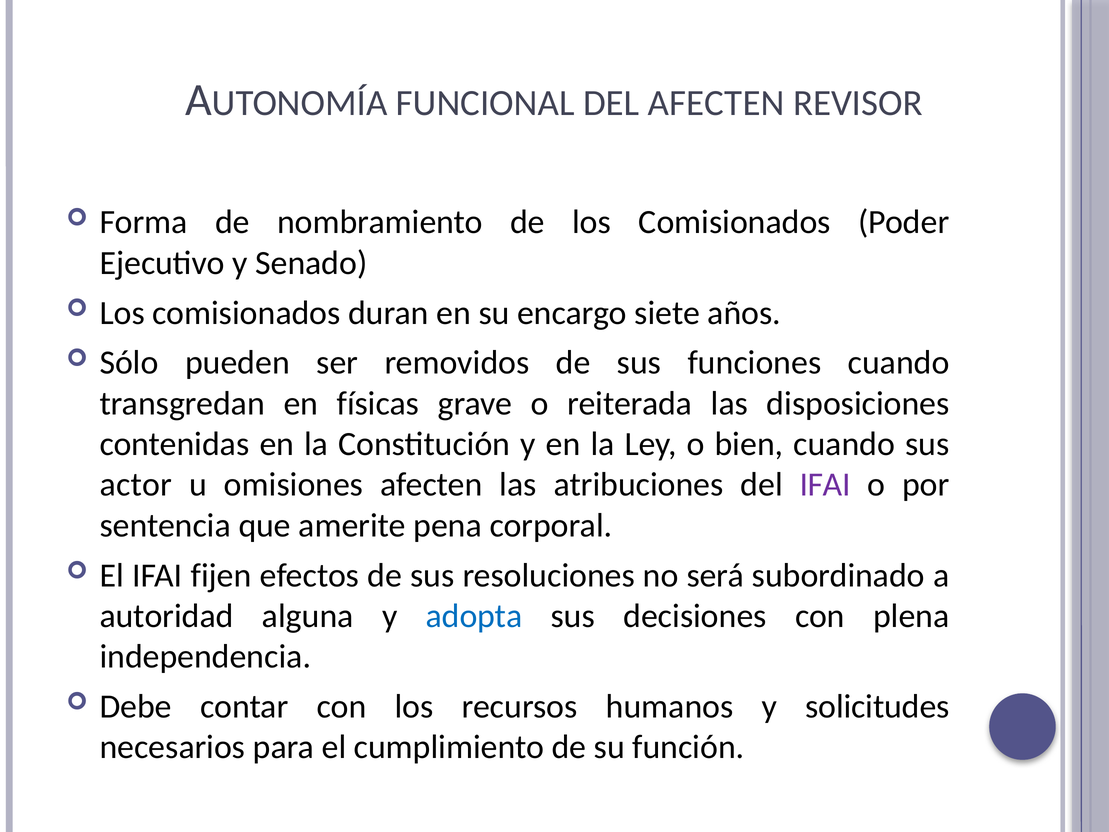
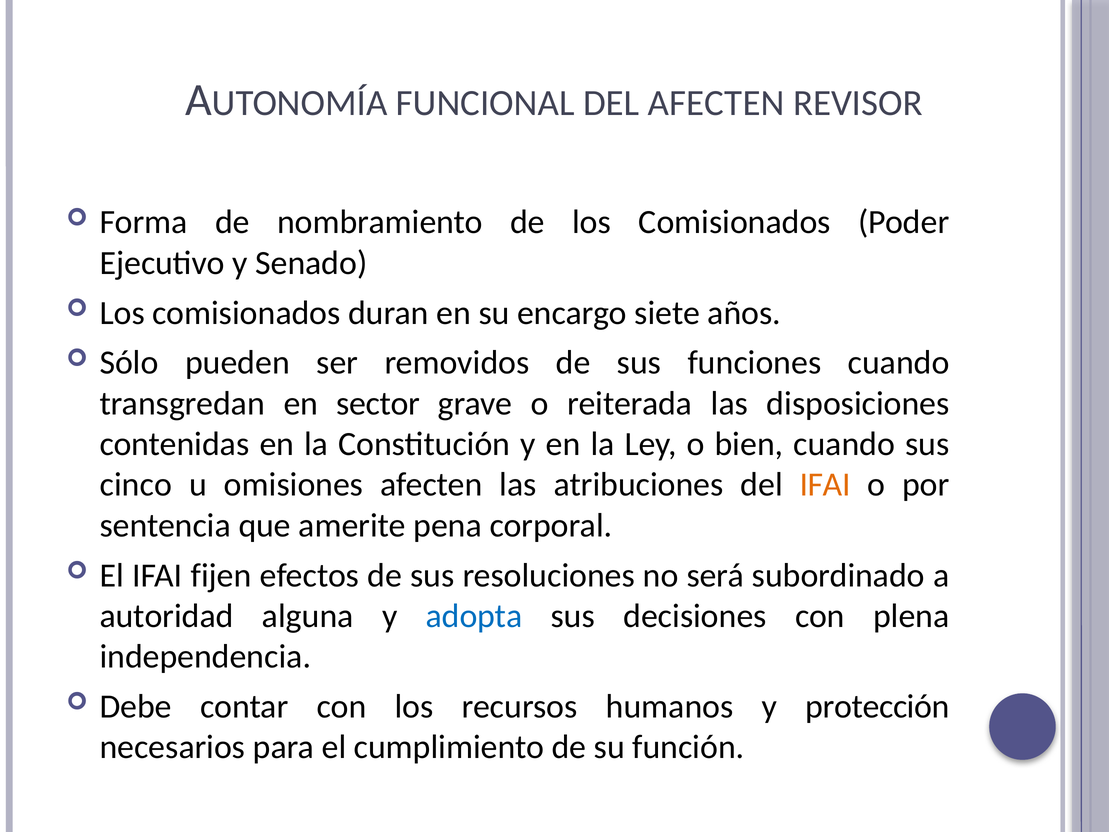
físicas: físicas -> sector (378, 403)
actor: actor -> cinco (136, 485)
IFAI colour: purple -> orange (825, 485)
solicitudes: solicitudes -> protección (877, 706)
